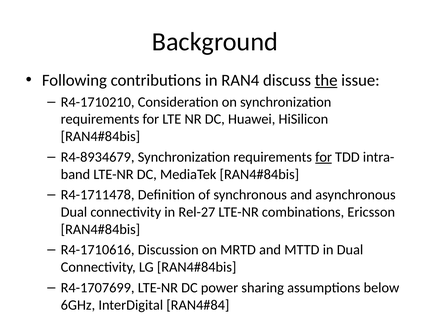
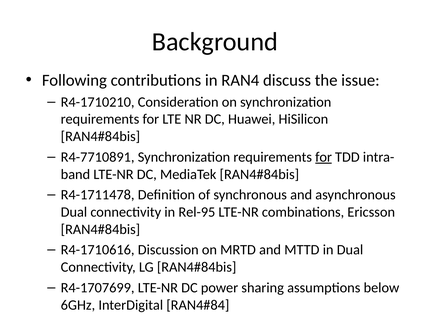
the underline: present -> none (326, 80)
R4-8934679: R4-8934679 -> R4-7710891 (98, 157)
Rel-27: Rel-27 -> Rel-95 (197, 212)
